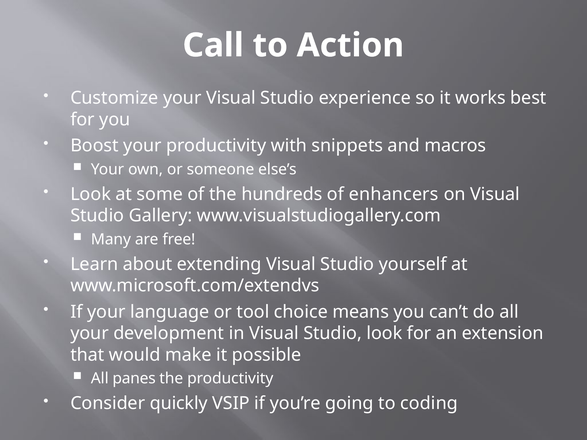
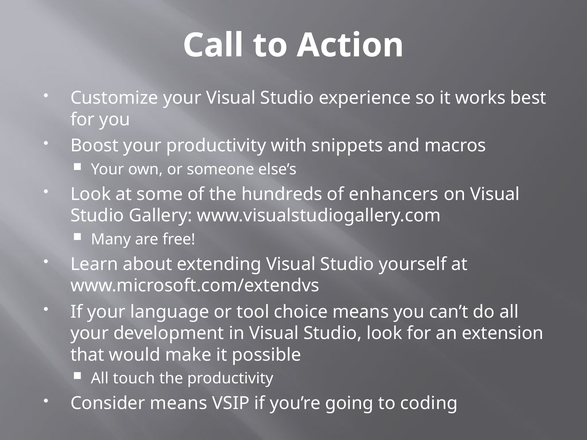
panes: panes -> touch (134, 379)
Consider quickly: quickly -> means (179, 404)
